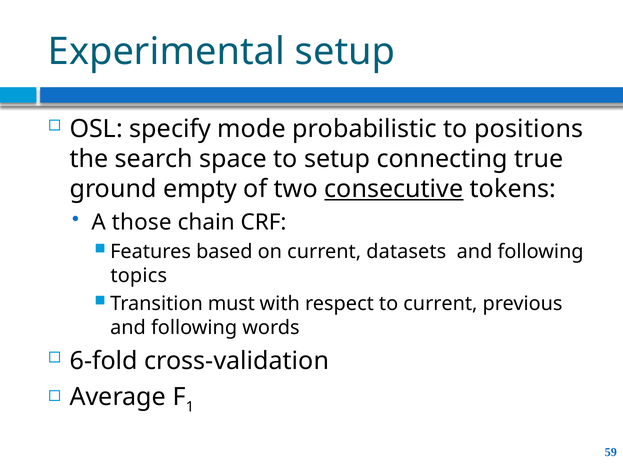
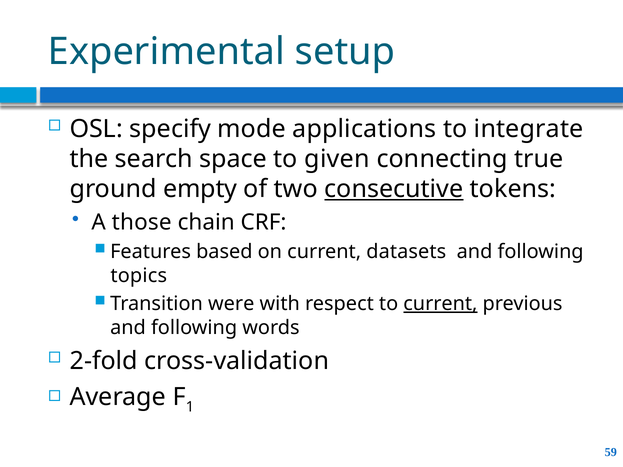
probabilistic: probabilistic -> applications (364, 129)
positions: positions -> integrate (529, 129)
to setup: setup -> given (337, 159)
must: must -> were (231, 304)
current underline: none -> present (440, 304)
6-fold: 6-fold -> 2-fold (104, 361)
